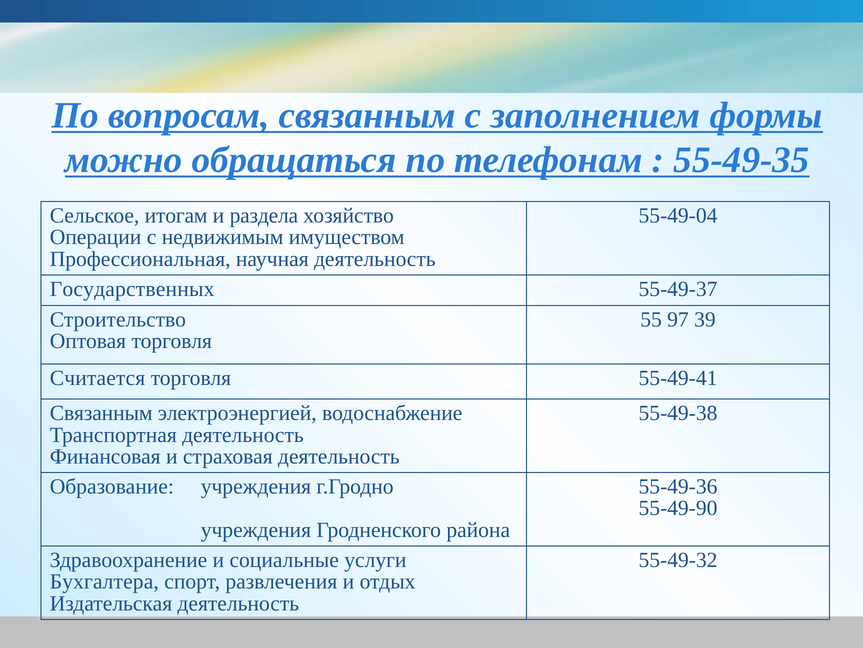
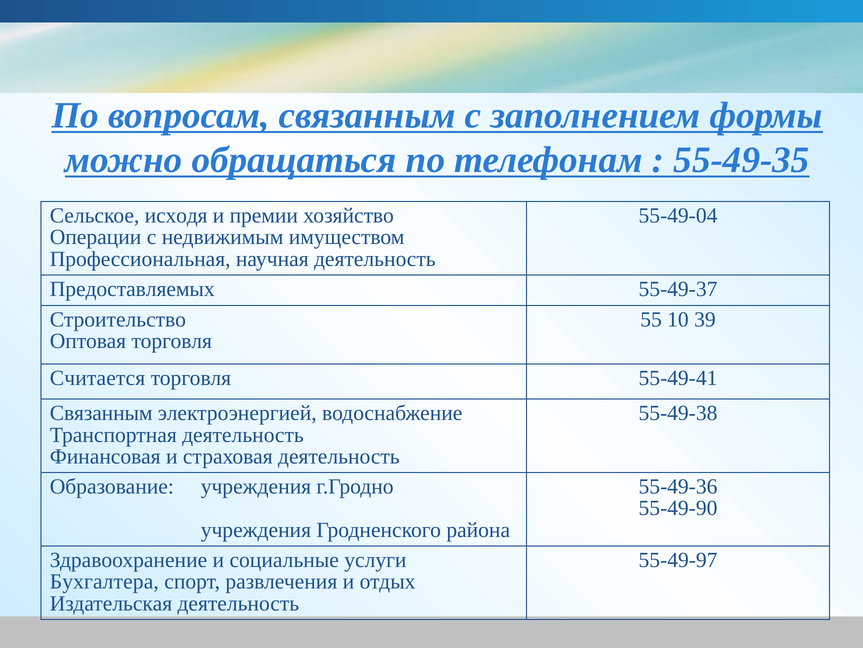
итогам: итогам -> исходя (176, 215)
раздела: раздела -> премии (264, 215)
Государственных: Государственных -> Предоставляемых (132, 289)
97: 97 -> 10 (678, 319)
55-49-32: 55-49-32 -> 55-49-97 (678, 560)
